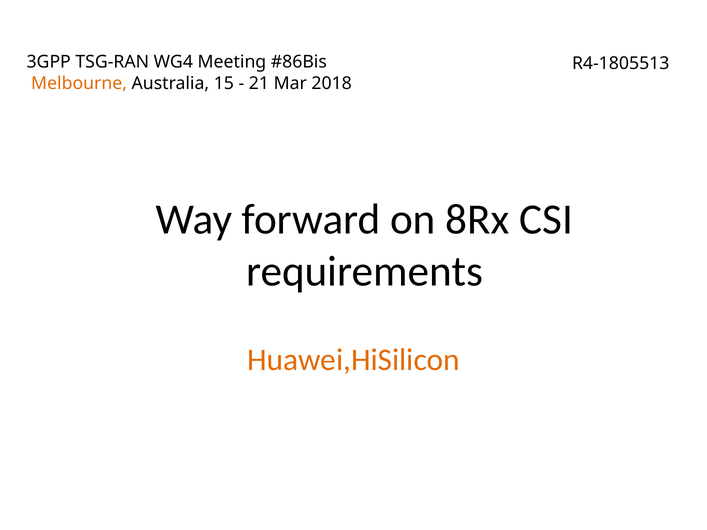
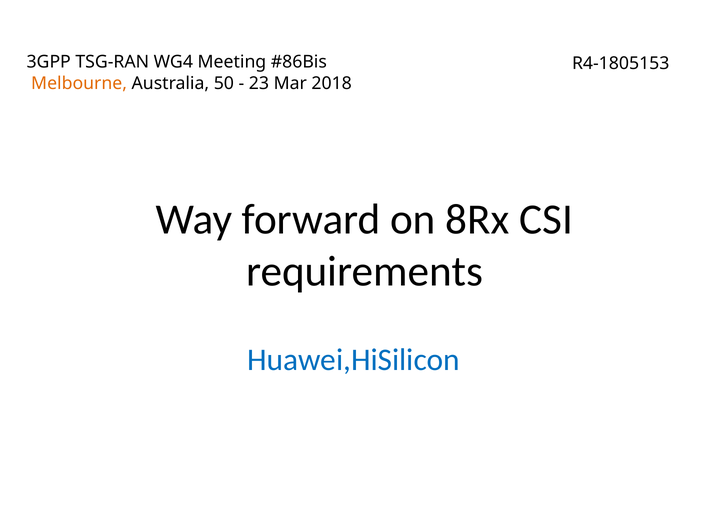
R4-1805513: R4-1805513 -> R4-1805153 (621, 63)
15: 15 -> 50 (224, 83)
21: 21 -> 23 (259, 83)
Huawei,HiSilicon colour: orange -> blue (353, 360)
